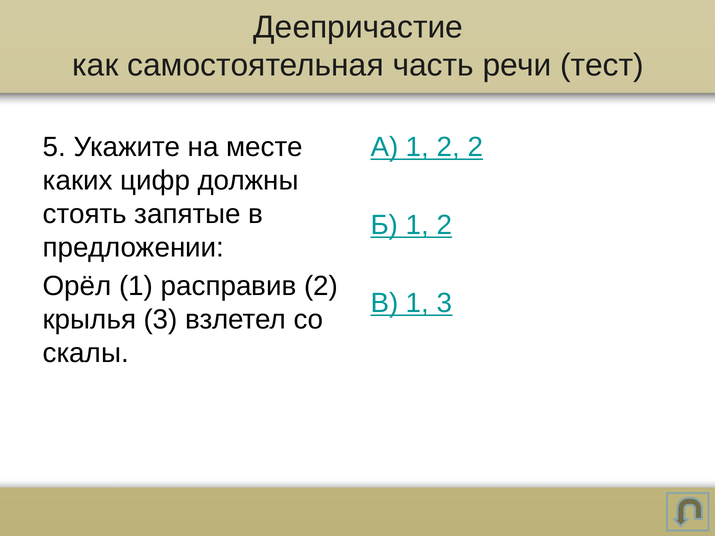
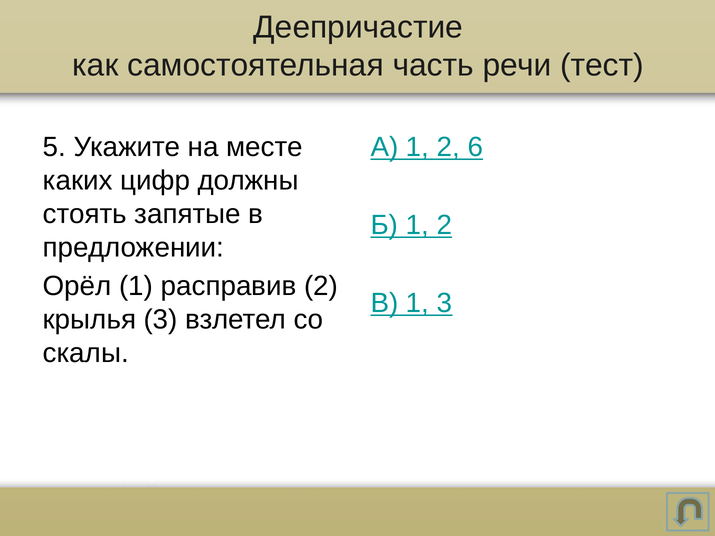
2 2: 2 -> 6 (475, 147)
